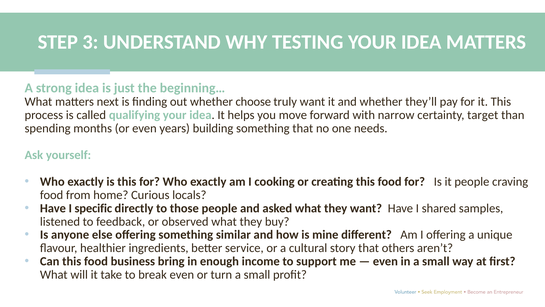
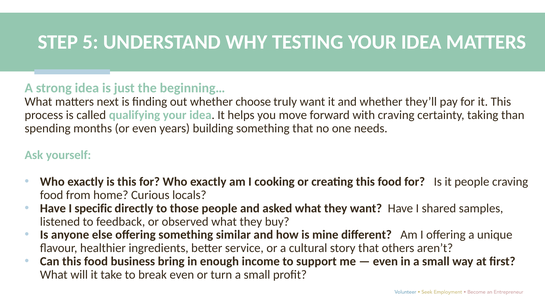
3: 3 -> 5 (91, 42)
with narrow: narrow -> craving (396, 115)
target: target -> taking (483, 115)
